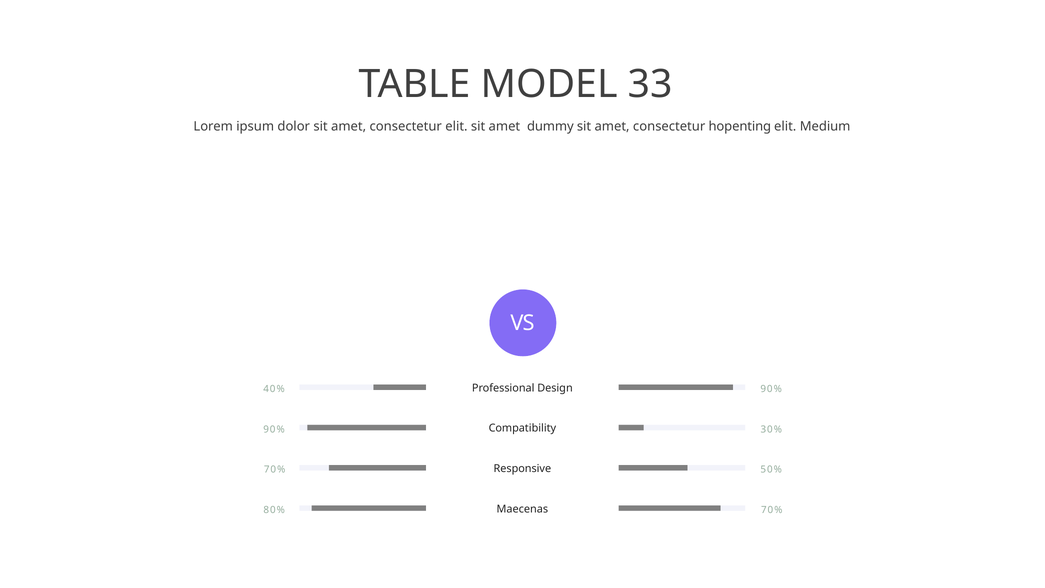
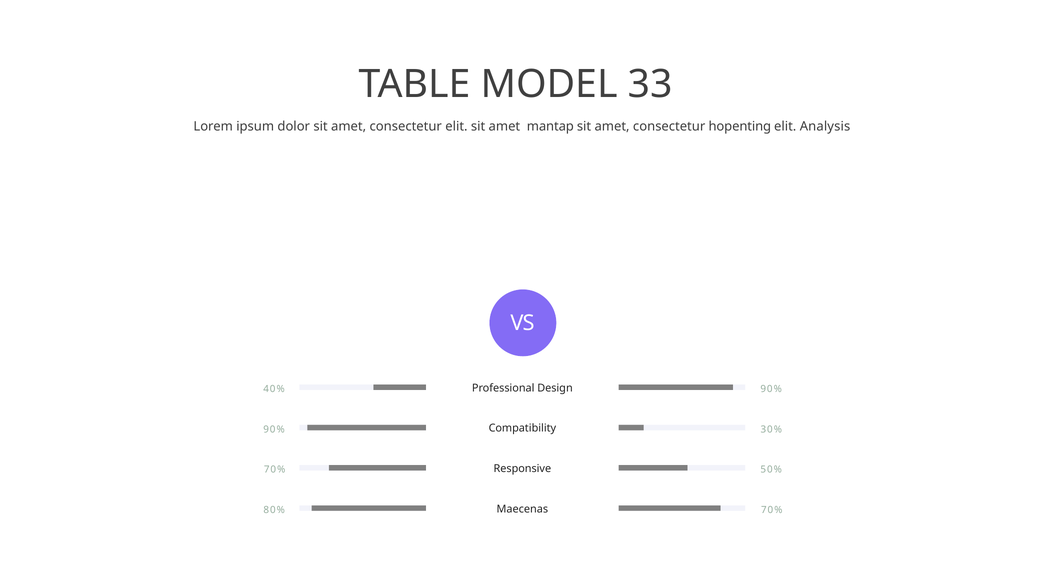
dummy: dummy -> mantap (550, 126)
Medium: Medium -> Analysis (825, 126)
